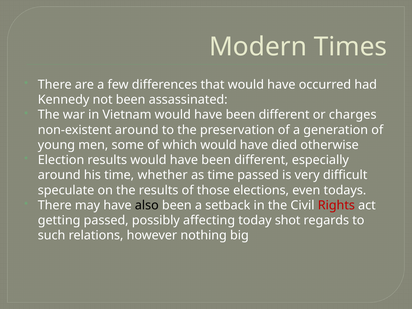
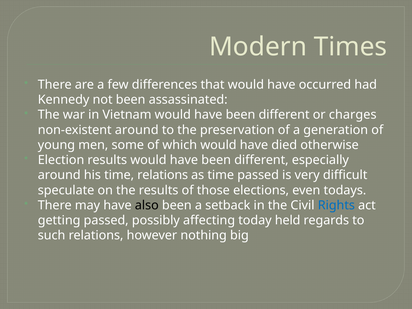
time whether: whether -> relations (163, 175)
Rights colour: red -> blue (336, 205)
shot: shot -> held (288, 220)
